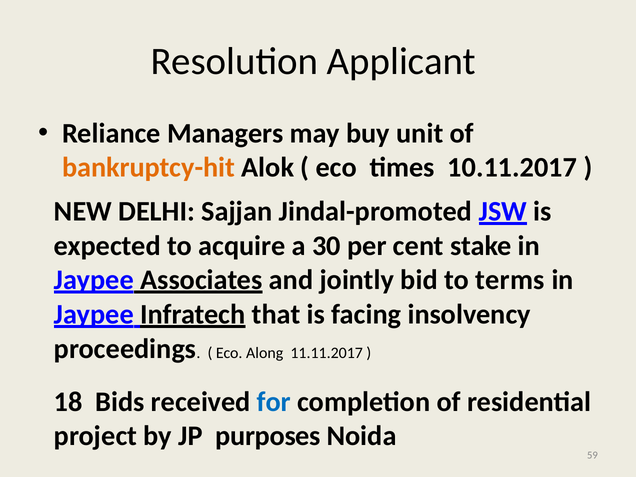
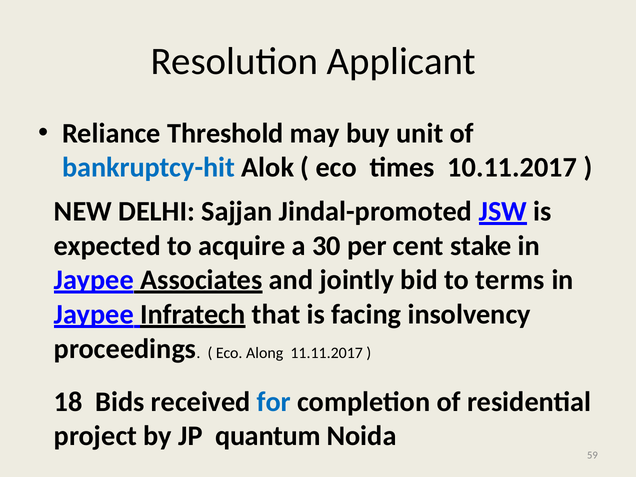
Managers: Managers -> Threshold (225, 133)
bankruptcy-hit colour: orange -> blue (148, 167)
purposes: purposes -> quantum (268, 436)
